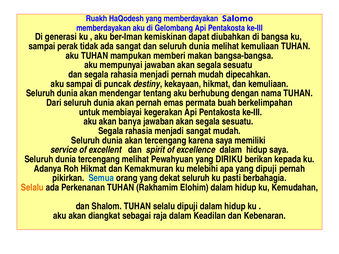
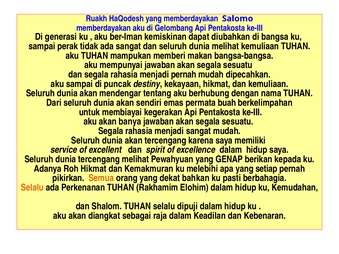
akan pernah: pernah -> sendiri (149, 103)
DIRIKU: DIRIKU -> GENAP (229, 159)
yang dipuji: dipuji -> setiap (266, 169)
Semua colour: blue -> orange (101, 178)
dekat seluruh: seluruh -> bahkan (196, 178)
